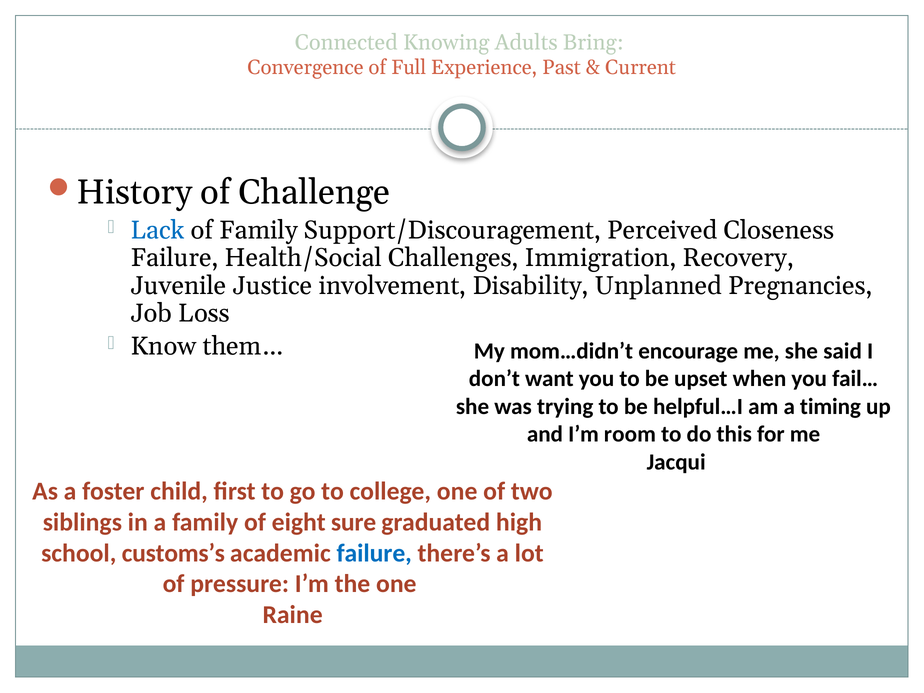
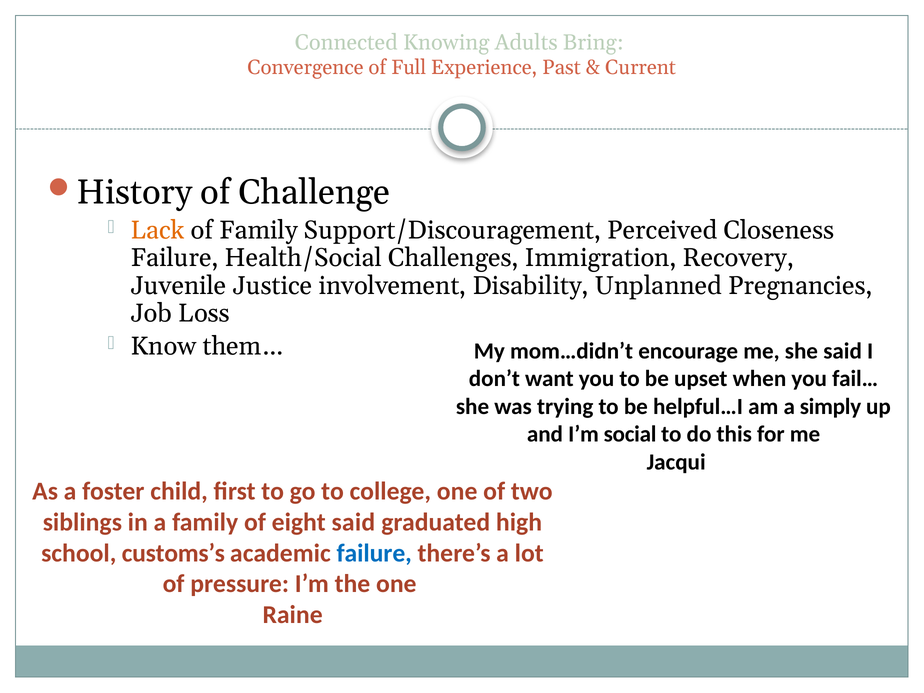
Lack colour: blue -> orange (158, 230)
timing: timing -> simply (831, 407)
room: room -> social (630, 434)
eight sure: sure -> said (353, 522)
